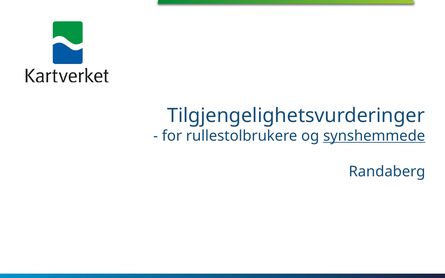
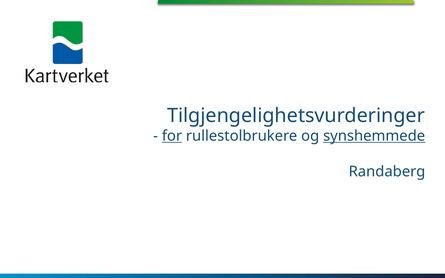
for underline: none -> present (172, 136)
